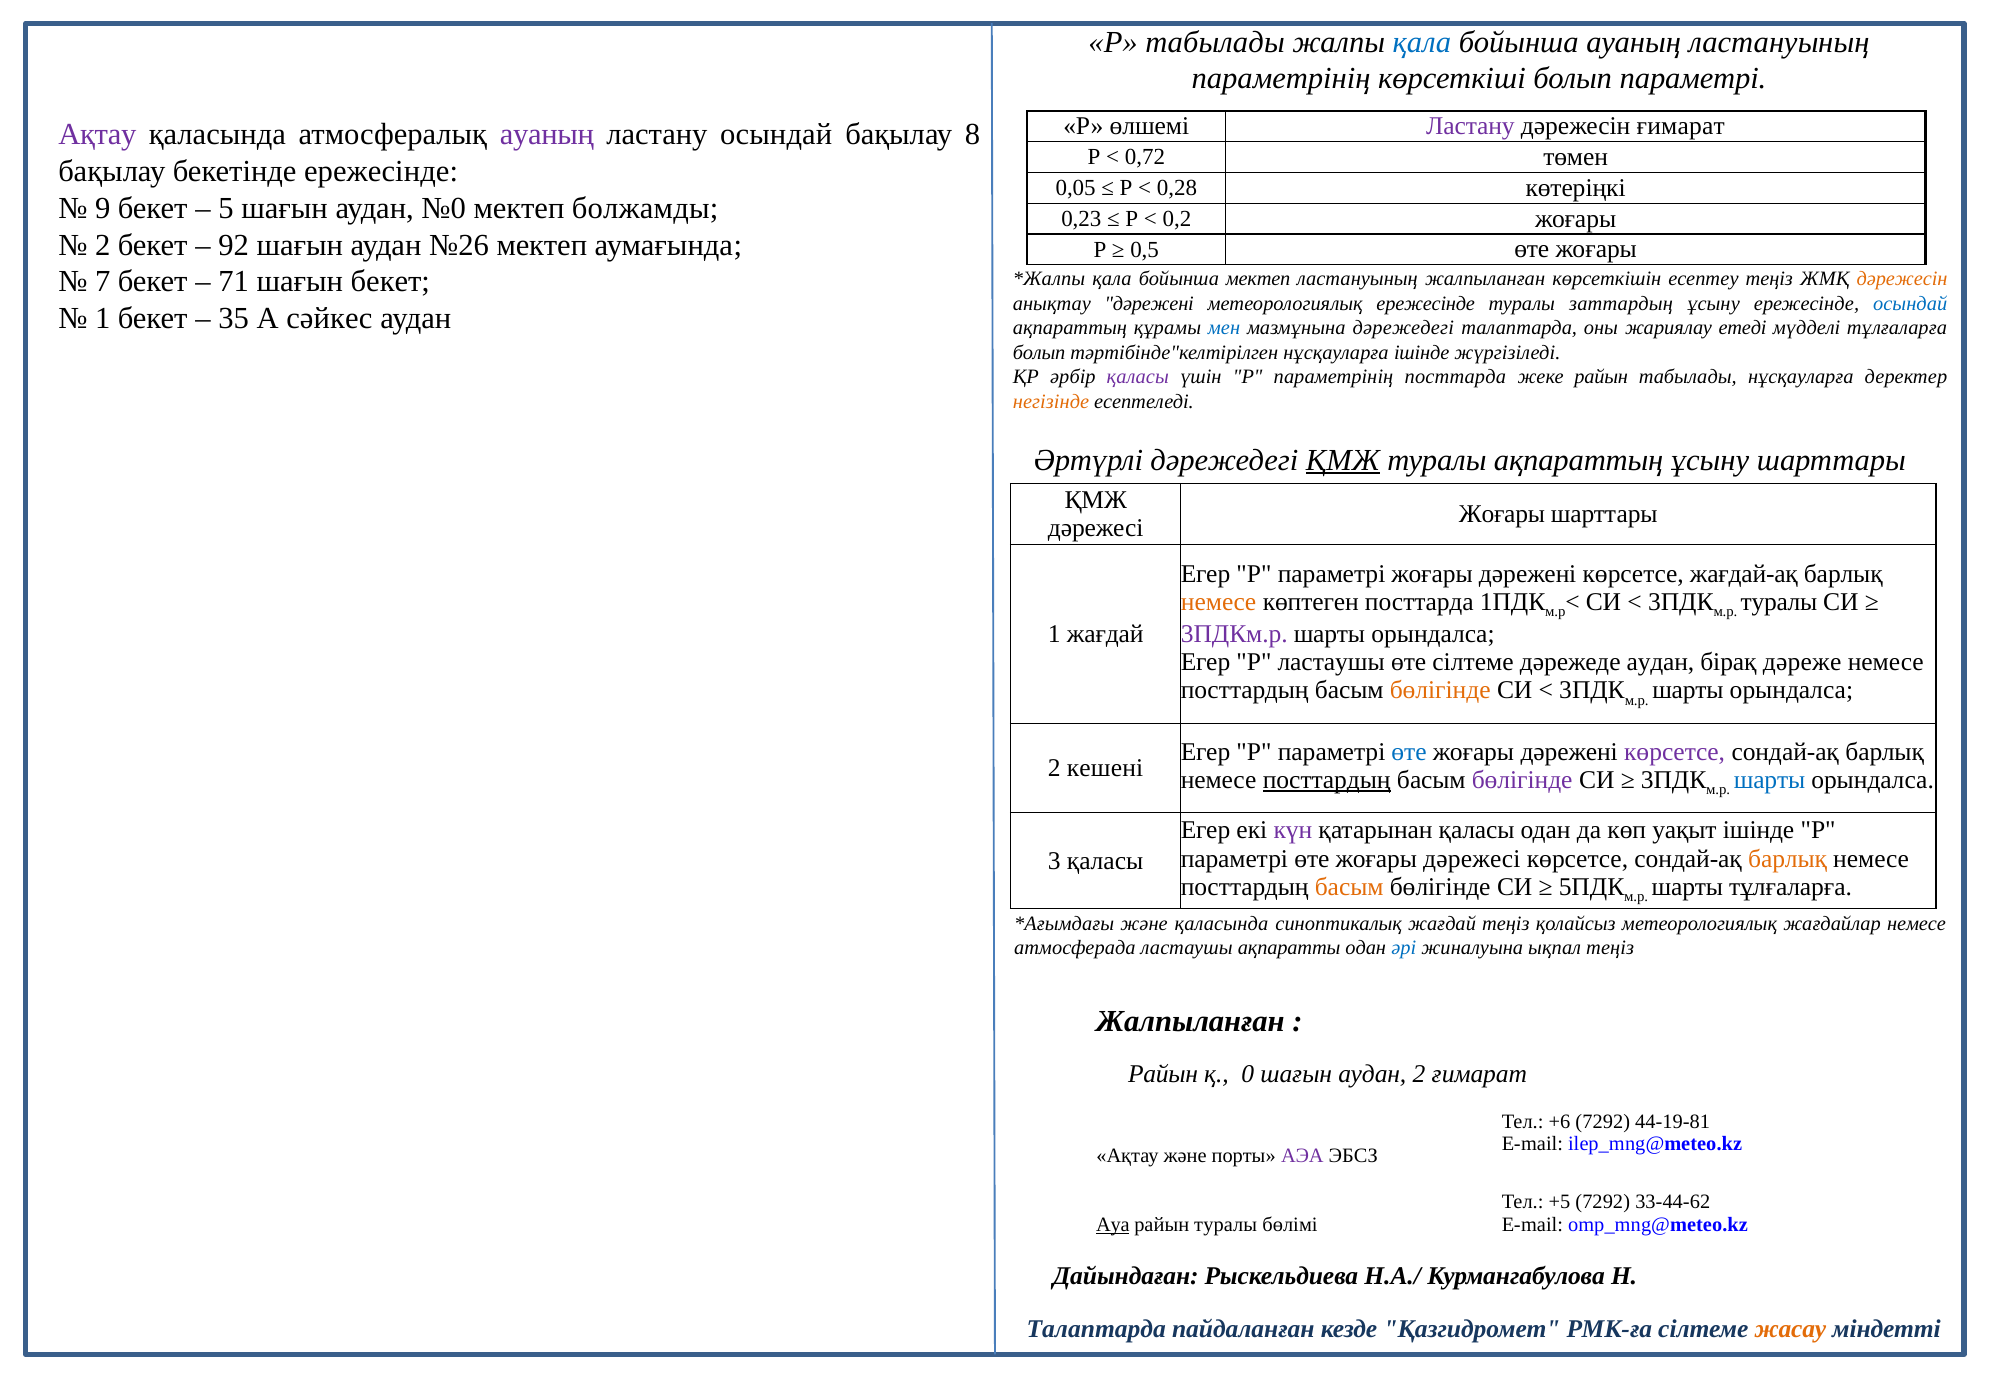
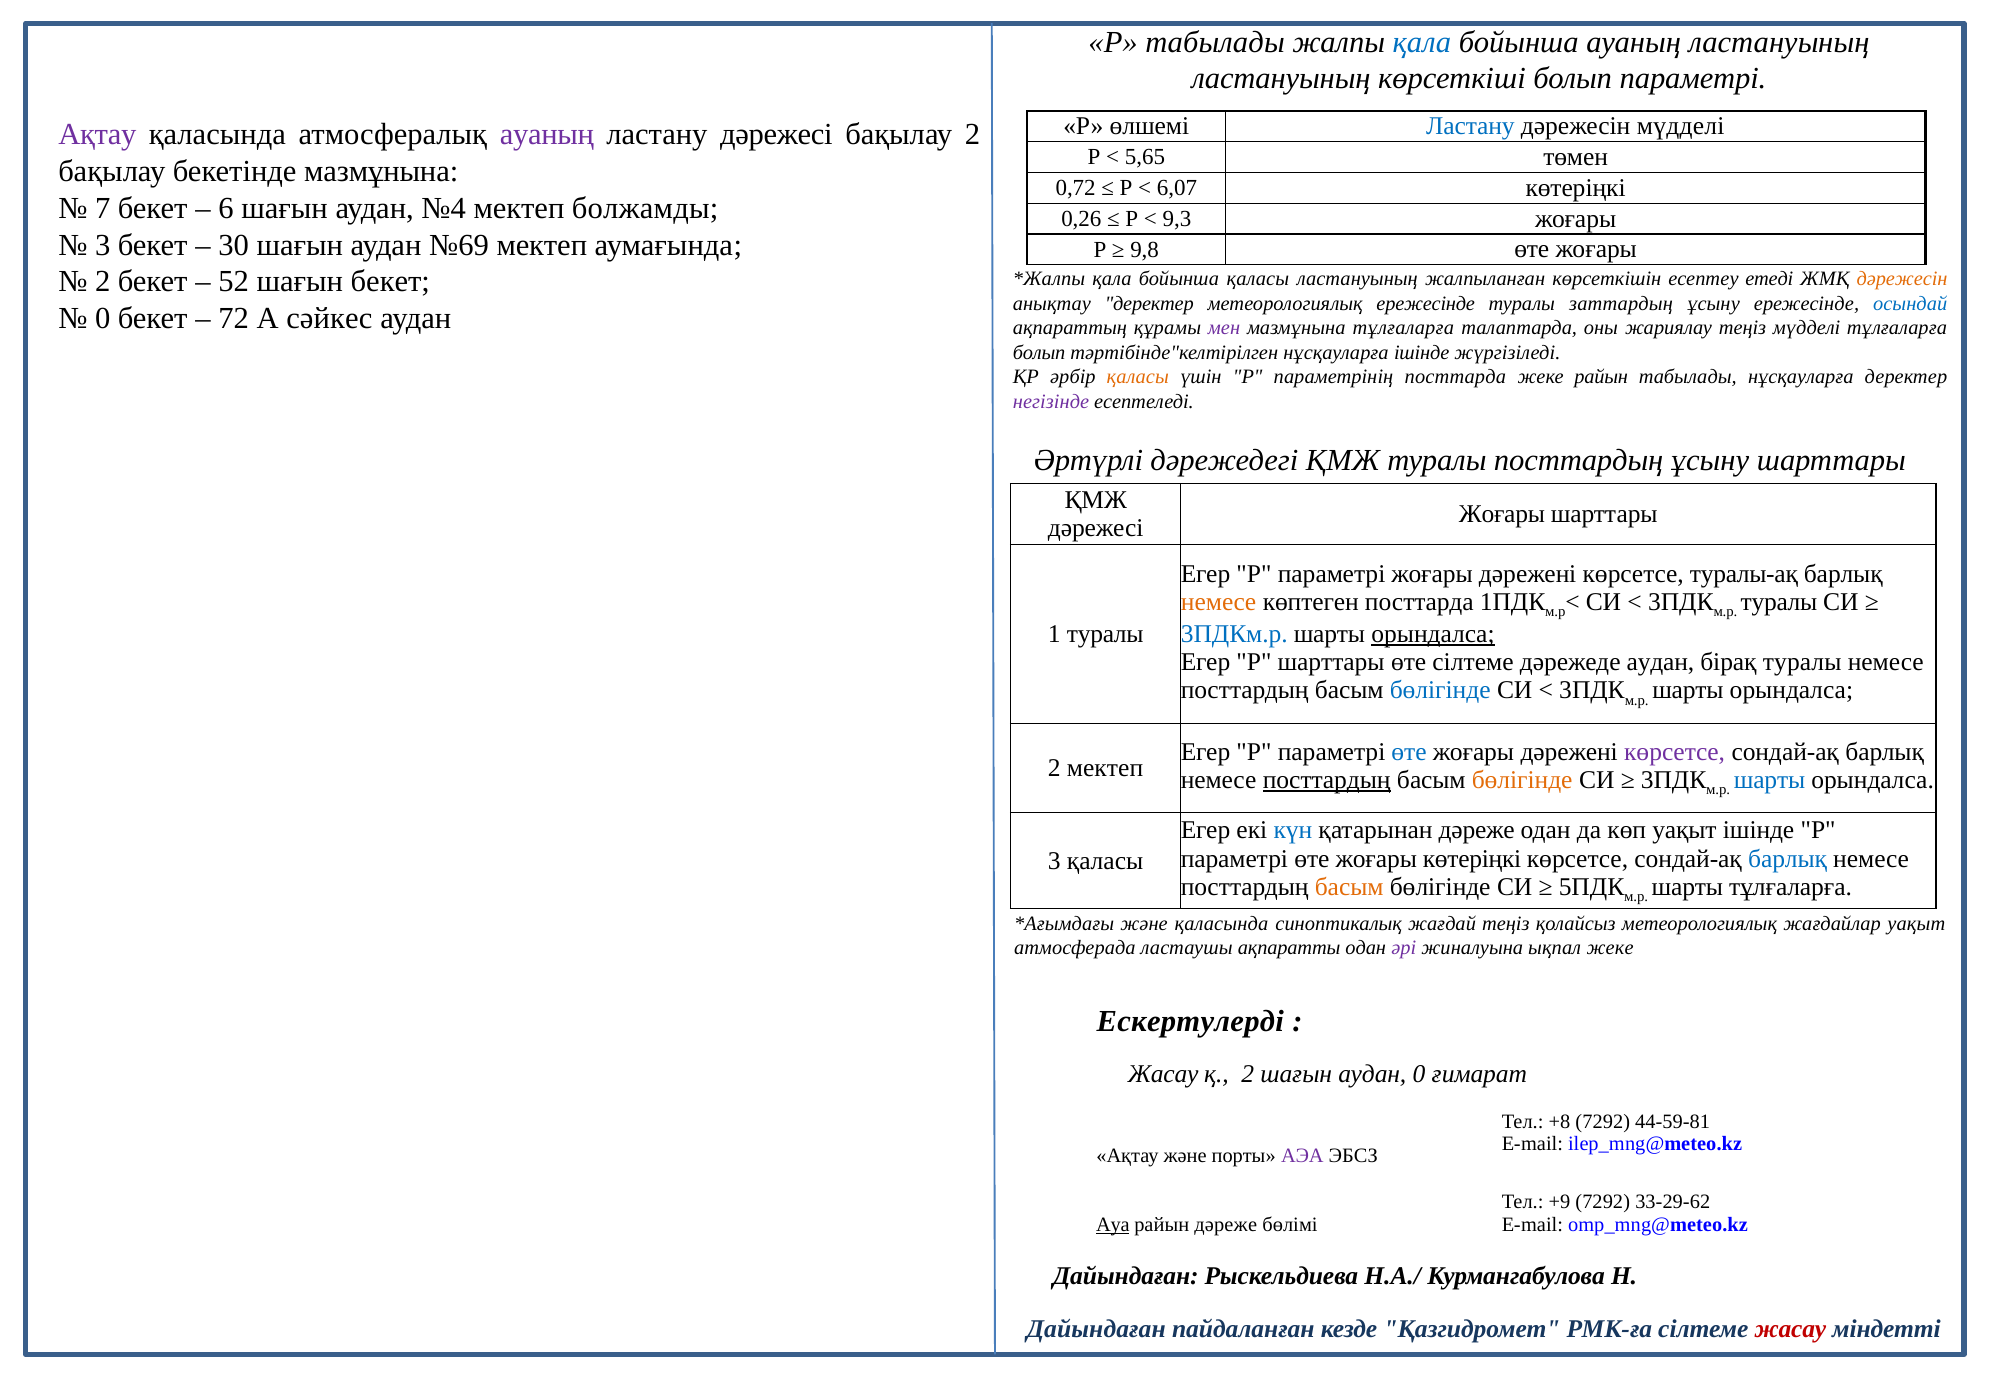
параметрінің: параметрінің -> ластануының (1281, 79)
Ластану colour: purple -> blue (1470, 127)
дәрежесін ғимарат: ғимарат -> мүдделі (1681, 127)
ластану осындай: осындай -> дәрежесі (776, 135)
бақылау 8: 8 -> 2 (973, 135)
0,72: 0,72 -> 5,65 (1145, 157)
бекетінде ережесінде: ережесінде -> мазмұнына (381, 171)
0,05: 0,05 -> 0,72 (1076, 188)
0,28: 0,28 -> 6,07 (1177, 188)
9: 9 -> 7 (103, 208)
5: 5 -> 6 (226, 208)
№0: №0 -> №4 (444, 208)
0,23: 0,23 -> 0,26 (1081, 219)
0,2: 0,2 -> 9,3 (1177, 219)
2: 2 -> 3 (103, 245)
92: 92 -> 30 (234, 245)
№26: №26 -> №69 (459, 245)
0,5: 0,5 -> 9,8 (1145, 250)
7: 7 -> 2 (103, 282)
71: 71 -> 52 (234, 282)
бойынша мектеп: мектеп -> қаласы (1258, 279)
есептеу теңіз: теңіз -> етеді (1769, 279)
анықтау дәрежені: дәрежені -> деректер (1149, 303)
1: 1 -> 0 (103, 318)
35: 35 -> 72 (234, 318)
мен colour: blue -> purple (1224, 328)
мазмұнына дәрежедегі: дәрежедегі -> тұлғаларға (1403, 328)
жариялау етеді: етеді -> теңіз (1742, 328)
қаласы colour: purple -> orange (1138, 377)
негізінде colour: orange -> purple (1051, 401)
ҚМЖ underline: present -> none (1343, 460)
туралы ақпараттың: ақпараттың -> посттардың (1579, 460)
жағдай-ақ: жағдай-ақ -> туралы-ақ (1744, 574)
1 жағдай: жағдай -> туралы (1105, 634)
3ПДКм.р colour: purple -> blue (1234, 634)
орындалса underline: none -> present (1433, 634)
P ластаушы: ластаушы -> шарттары (1331, 662)
бірақ дәреже: дәреже -> туралы (1802, 662)
бөлігінде colour: orange -> blue (1440, 690)
2 кешені: кешені -> мектеп (1105, 768)
бөлігінде colour: purple -> orange (1522, 780)
күн colour: purple -> blue (1293, 830)
қатарынан қаласы: қаласы -> дәреже (1477, 830)
жоғары дәрежесі: дәрежесі -> көтеріңкі (1472, 858)
барлық colour: orange -> blue (1788, 858)
жағдайлар немесе: немесе -> уақыт (1916, 924)
әрі colour: blue -> purple (1404, 948)
ықпал теңіз: теңіз -> жеке (1610, 948)
Жалпыланған: Жалпыланған -> Ескертулерді (1190, 1021)
Райын: Райын -> Жасау (1163, 1074)
қ 0: 0 -> 2 (1248, 1074)
аудан 2: 2 -> 0 (1419, 1074)
+6: +6 -> +8 (1559, 1121)
44-19-81: 44-19-81 -> 44-59-81 (1673, 1121)
+5: +5 -> +9 (1559, 1202)
33-44-62: 33-44-62 -> 33-29-62 (1673, 1202)
райын туралы: туралы -> дәреже (1226, 1224)
Талаптарда: Талаптарда -> Дайындаған (1096, 1329)
жасау colour: orange -> red (1790, 1329)
